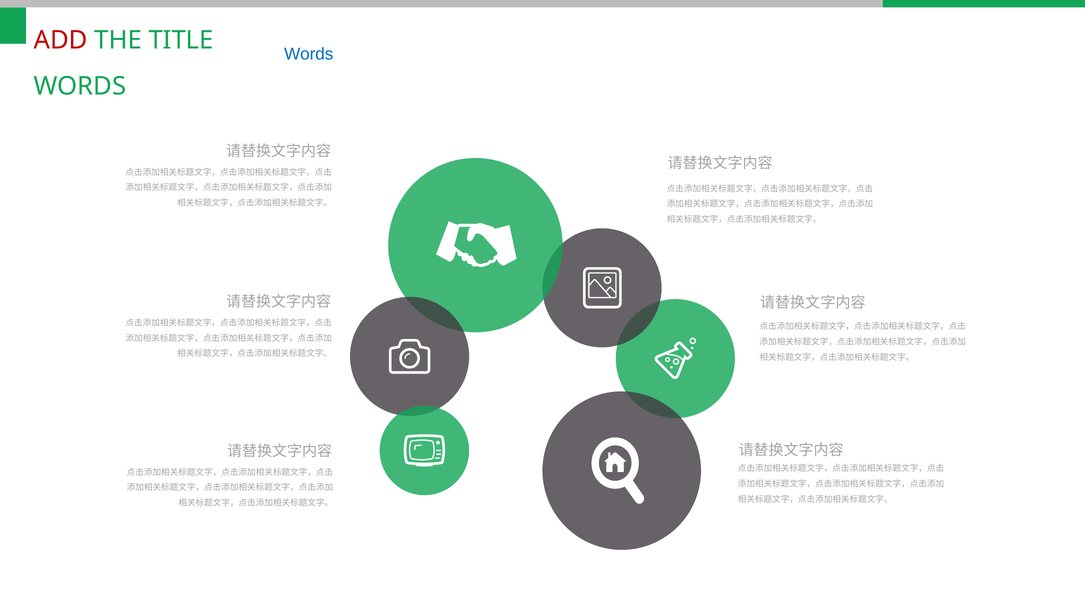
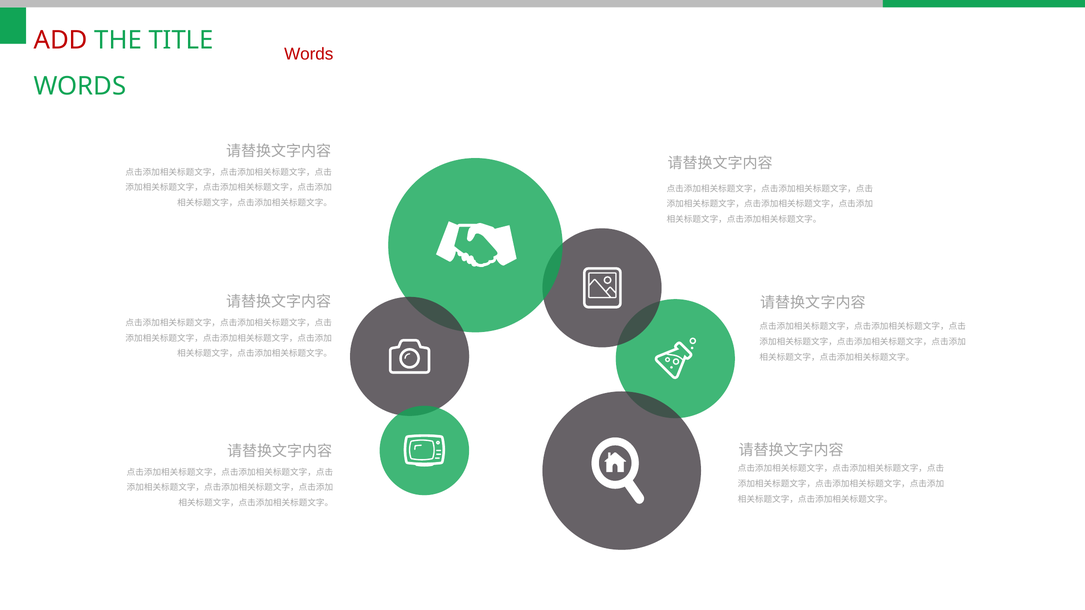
Words colour: blue -> red (309, 54)
